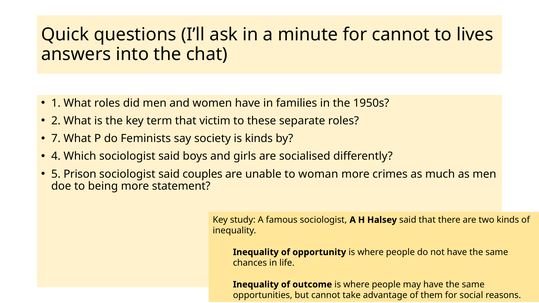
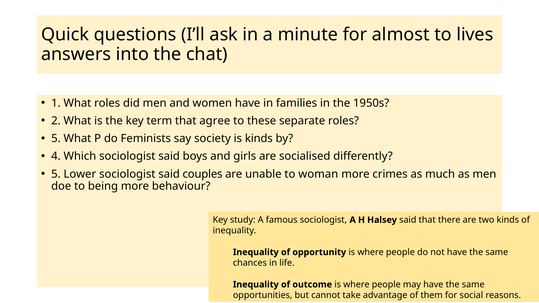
for cannot: cannot -> almost (401, 35)
victim: victim -> agree (215, 121)
7: 7 -> 5 (56, 139)
Prison: Prison -> Lower (80, 174)
statement: statement -> behaviour (181, 186)
